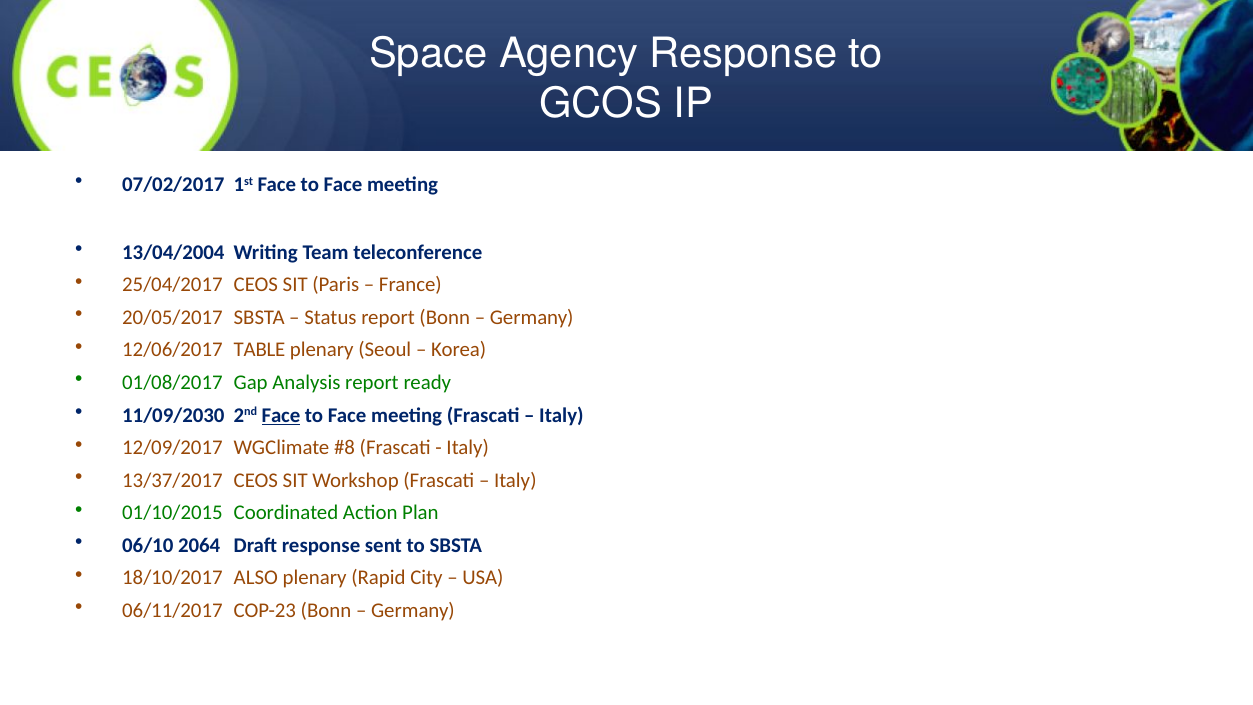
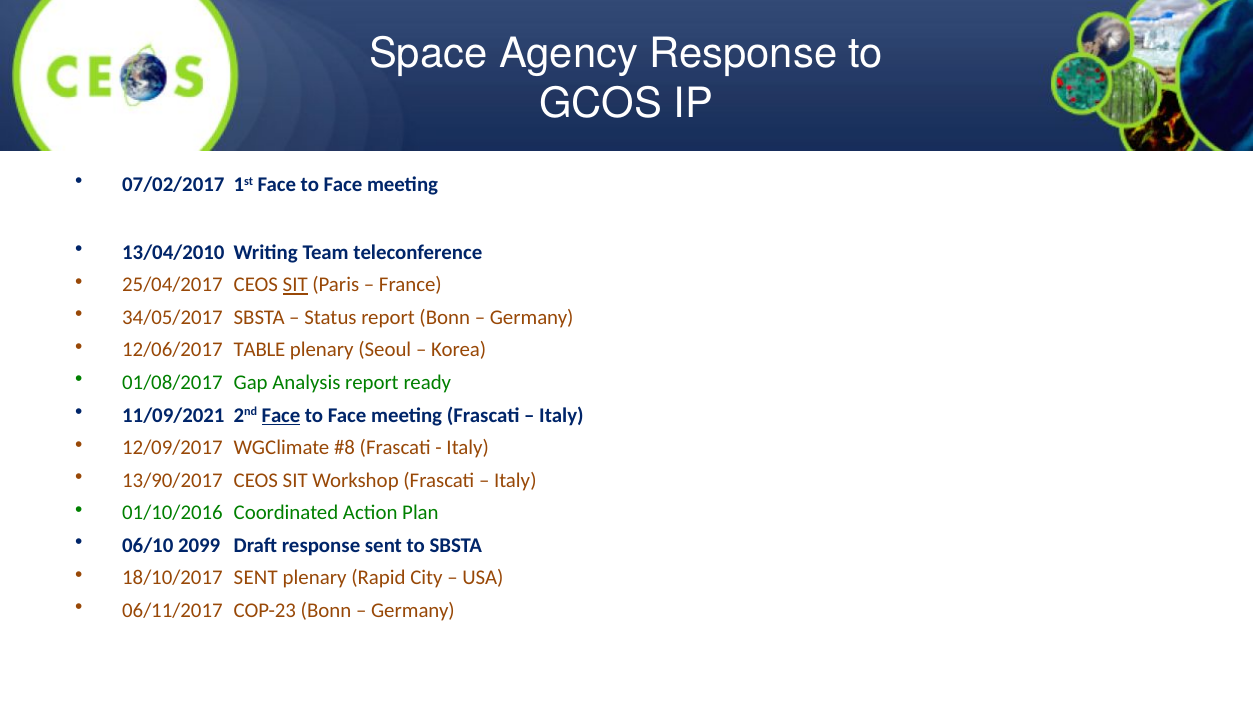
13/04/2004: 13/04/2004 -> 13/04/2010 (173, 252)
SIT underline: none -> present (295, 285)
20/05/2017: 20/05/2017 -> 34/05/2017 (172, 317)
11/09/2030: 11/09/2030 -> 11/09/2021 (173, 415)
13/37/2017: 13/37/2017 -> 13/90/2017 (172, 480)
01/10/2015: 01/10/2015 -> 01/10/2016 (172, 513)
2064: 2064 -> 2099 (199, 545)
18/10/2017 ALSO: ALSO -> SENT (256, 578)
